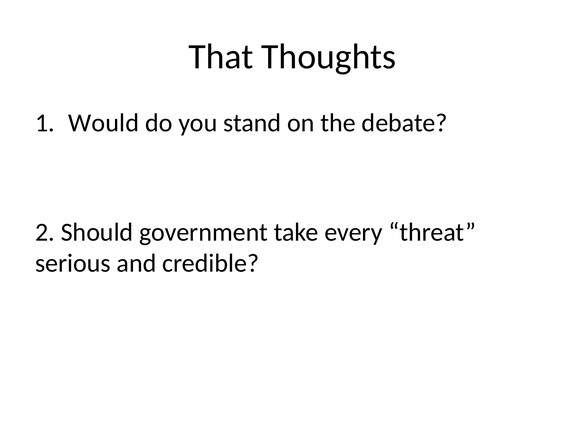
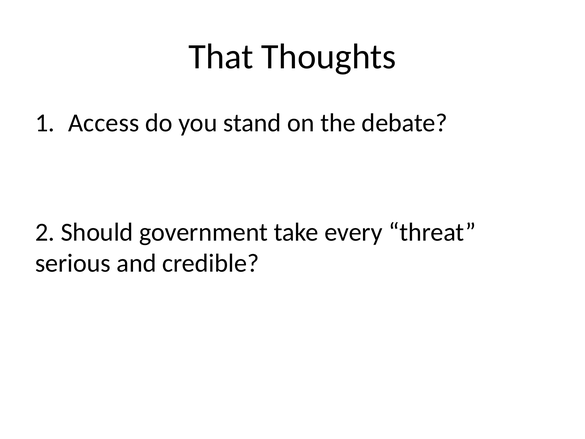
Would: Would -> Access (104, 123)
